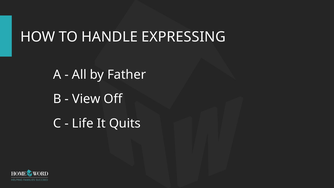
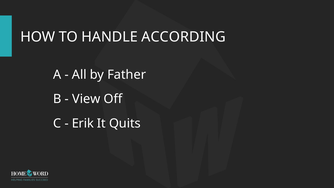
EXPRESSING: EXPRESSING -> ACCORDING (184, 37)
Life: Life -> Erik (83, 123)
